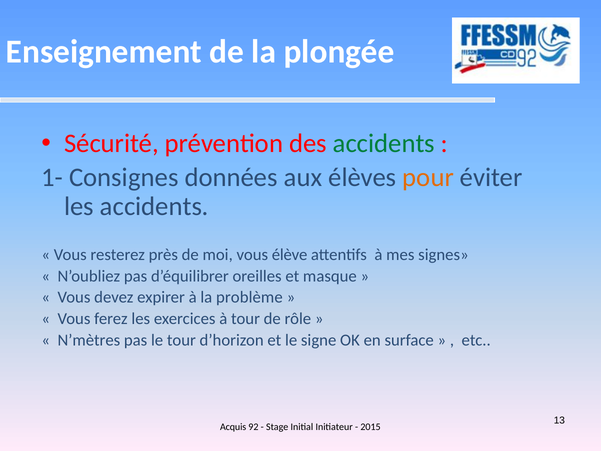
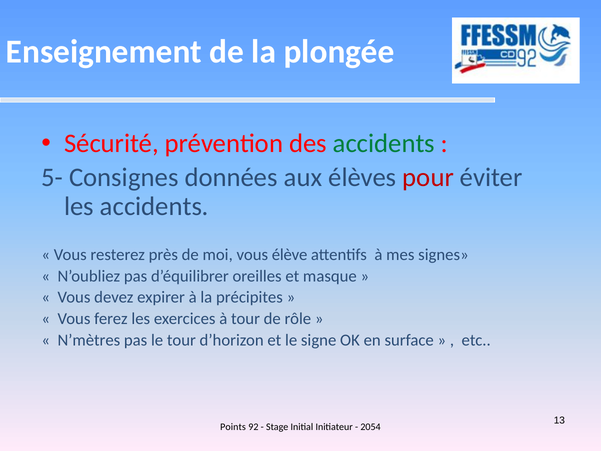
1-: 1- -> 5- (52, 177)
pour colour: orange -> red (428, 177)
problème: problème -> précipites (249, 297)
Acquis: Acquis -> Points (233, 427)
2015: 2015 -> 2054 (371, 427)
